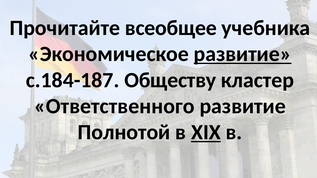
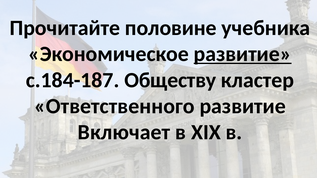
всеобщее: всеобщее -> половине (171, 28)
Полнотой: Полнотой -> Включает (124, 133)
XIX underline: present -> none (206, 133)
